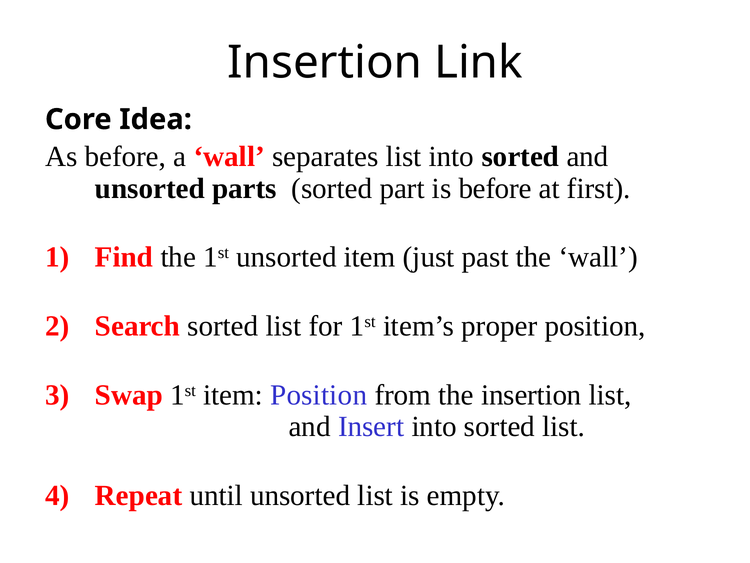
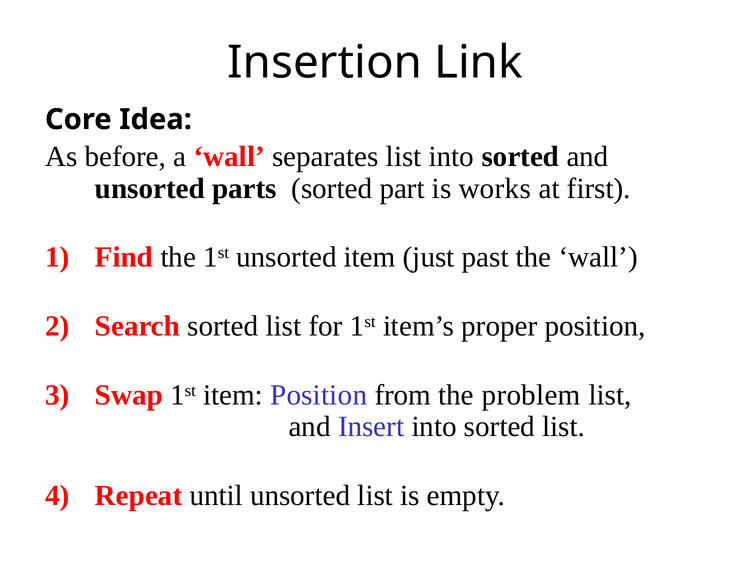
is before: before -> works (495, 188)
the insertion: insertion -> problem (531, 395)
